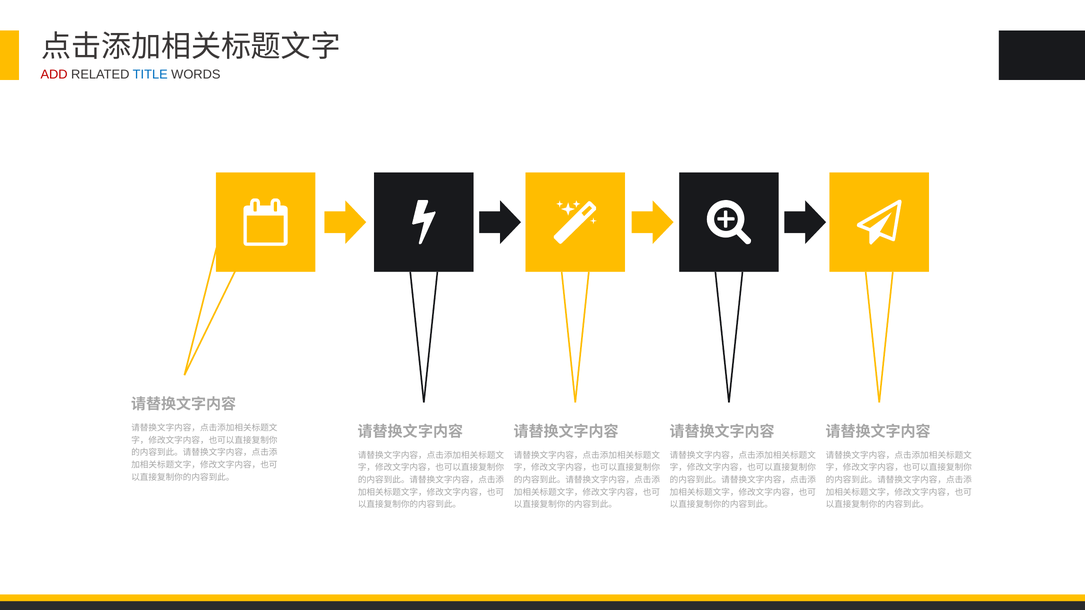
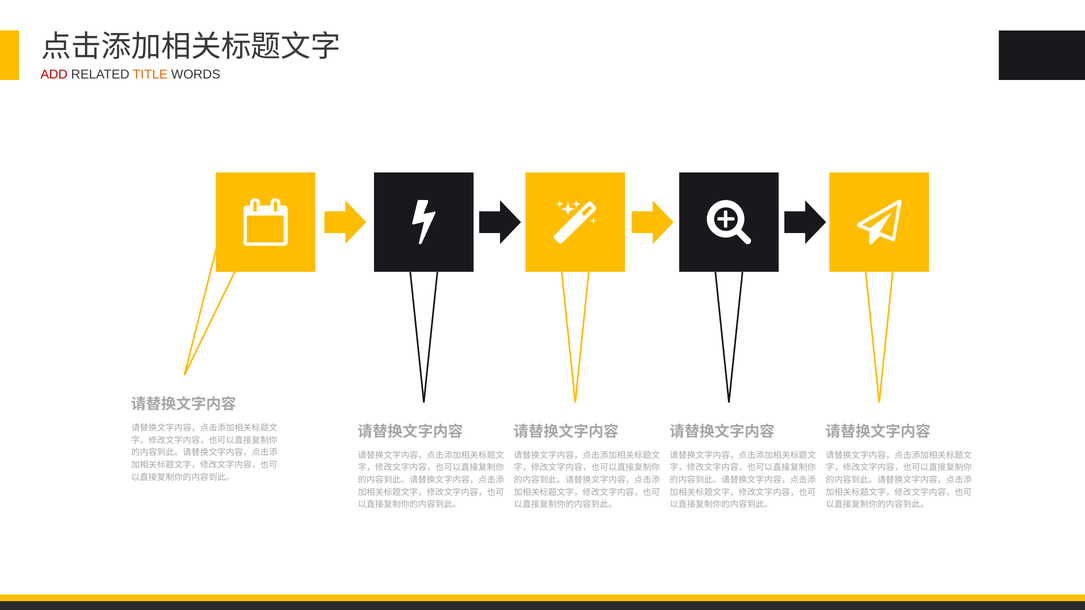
TITLE colour: blue -> orange (150, 74)
